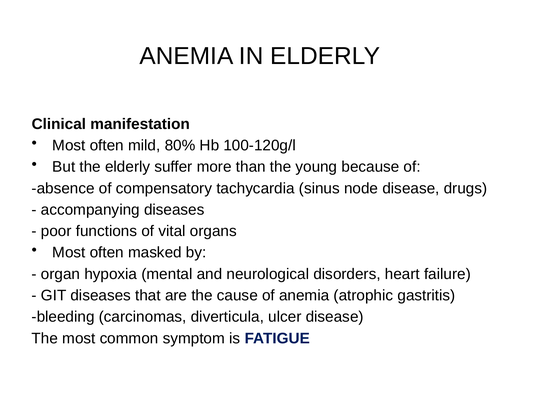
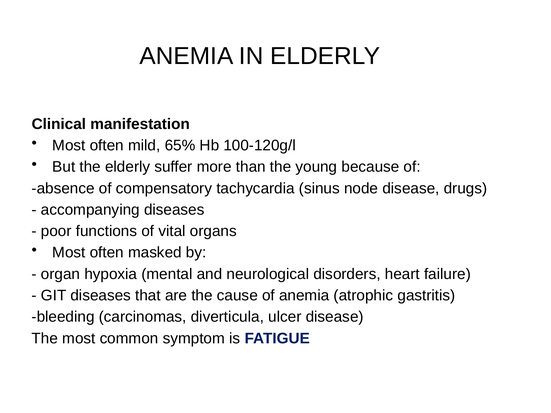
80%: 80% -> 65% (180, 146)
